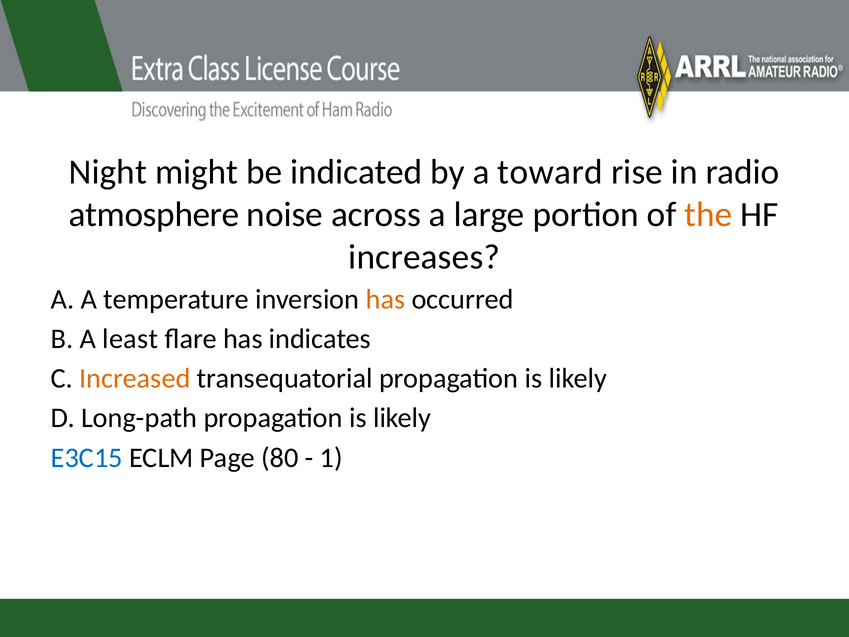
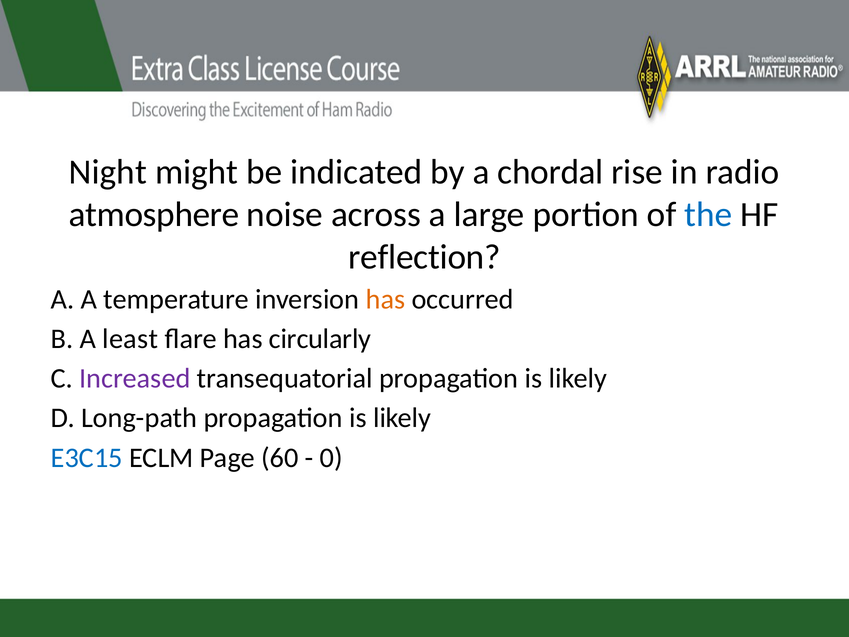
toward: toward -> chordal (550, 172)
the colour: orange -> blue (708, 215)
increases: increases -> reflection (424, 257)
indicates: indicates -> circularly (320, 339)
Increased colour: orange -> purple (135, 378)
80: 80 -> 60 (280, 458)
1: 1 -> 0 (331, 458)
